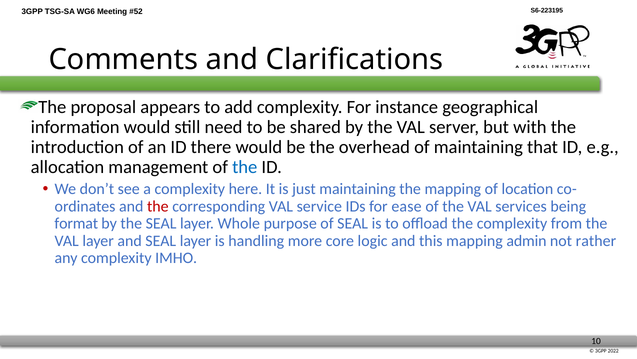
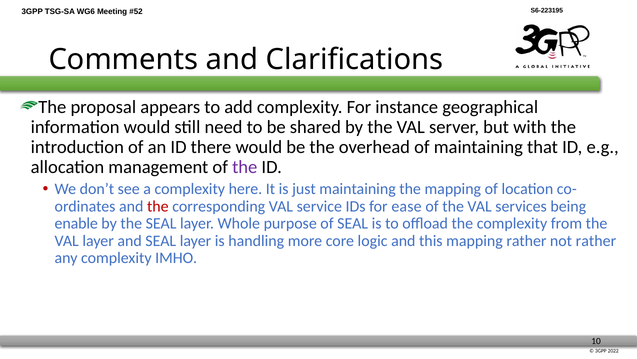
the colour: blue -> purple (245, 167)
format: format -> enable (76, 223)
mapping admin: admin -> rather (526, 240)
